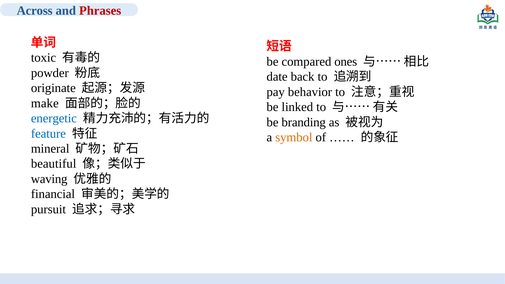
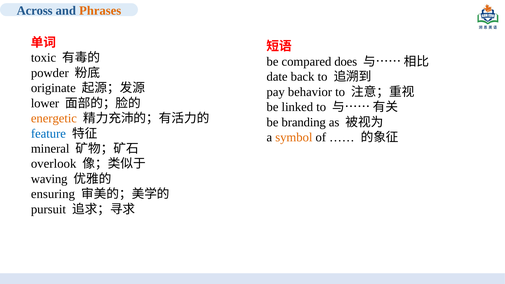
Phrases colour: red -> orange (100, 11)
ones: ones -> does (346, 62)
make: make -> lower (45, 103)
energetic colour: blue -> orange (54, 118)
beautiful: beautiful -> overlook (54, 164)
financial: financial -> ensuring (53, 194)
